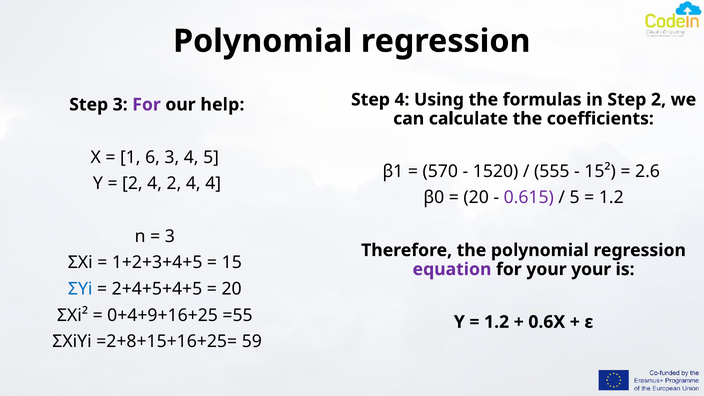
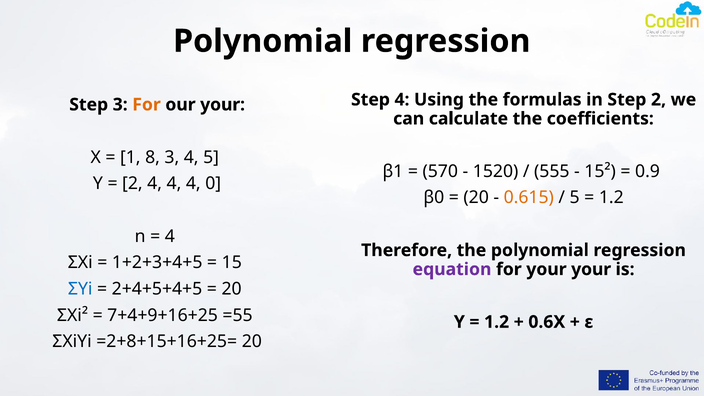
For colour: purple -> orange (147, 105)
our help: help -> your (223, 105)
6: 6 -> 8 (153, 157)
2.6: 2.6 -> 0.9 (648, 171)
2 4 2: 2 -> 4 (174, 184)
4 4: 4 -> 0 (213, 184)
0.615 colour: purple -> orange (529, 198)
3: 3 -> 4 (170, 236)
0+4+9+16+25: 0+4+9+16+25 -> 7+4+9+16+25 (163, 315)
=2+8+15+16+25= 59: 59 -> 20 (252, 342)
